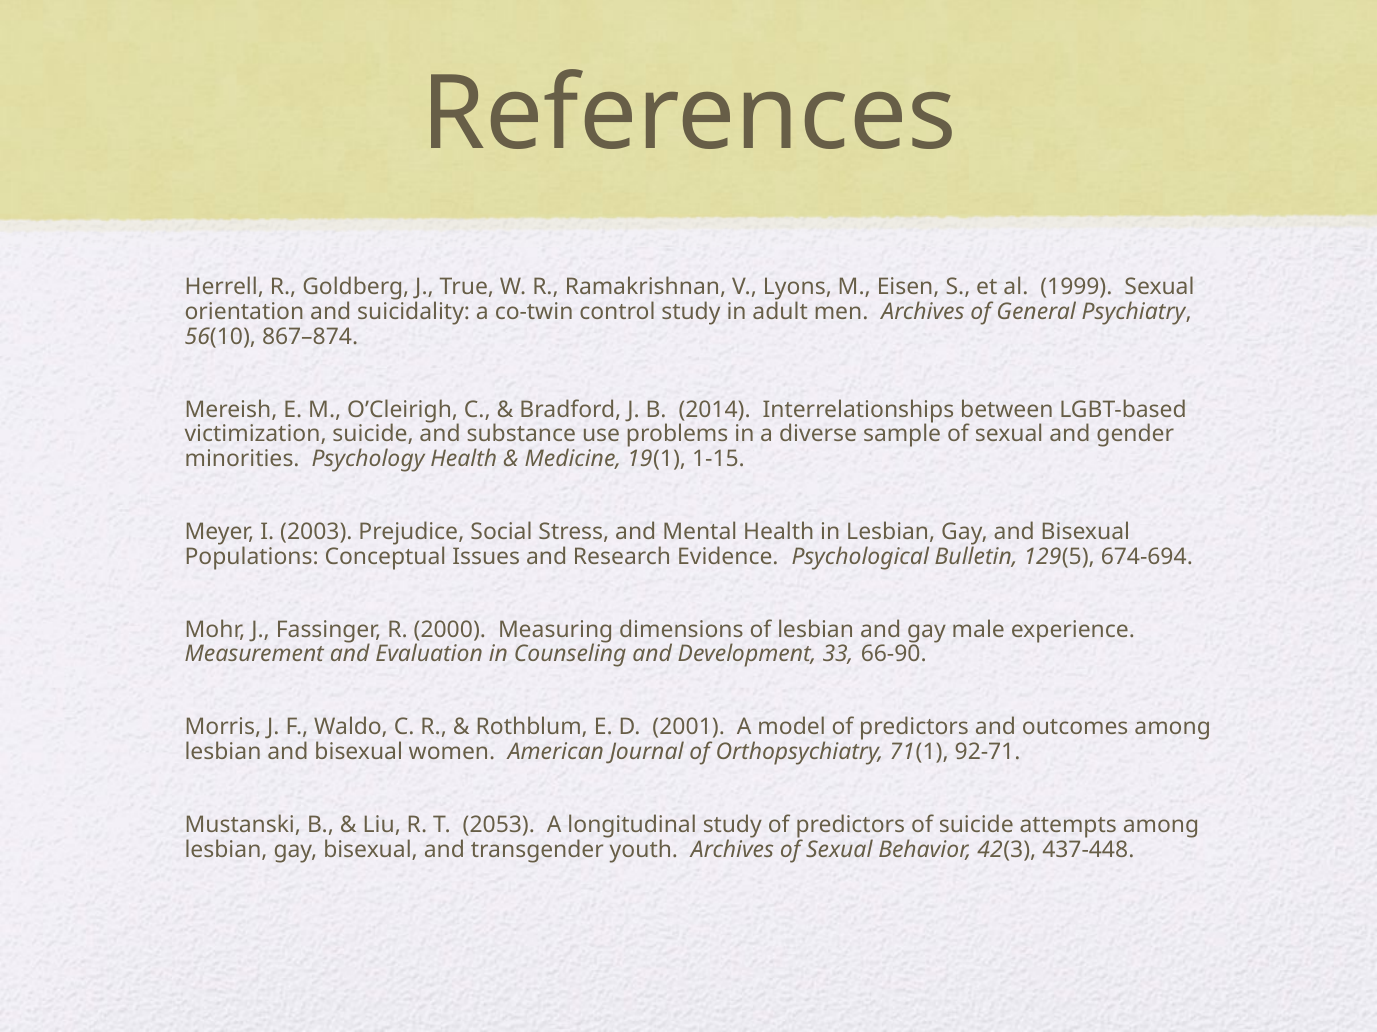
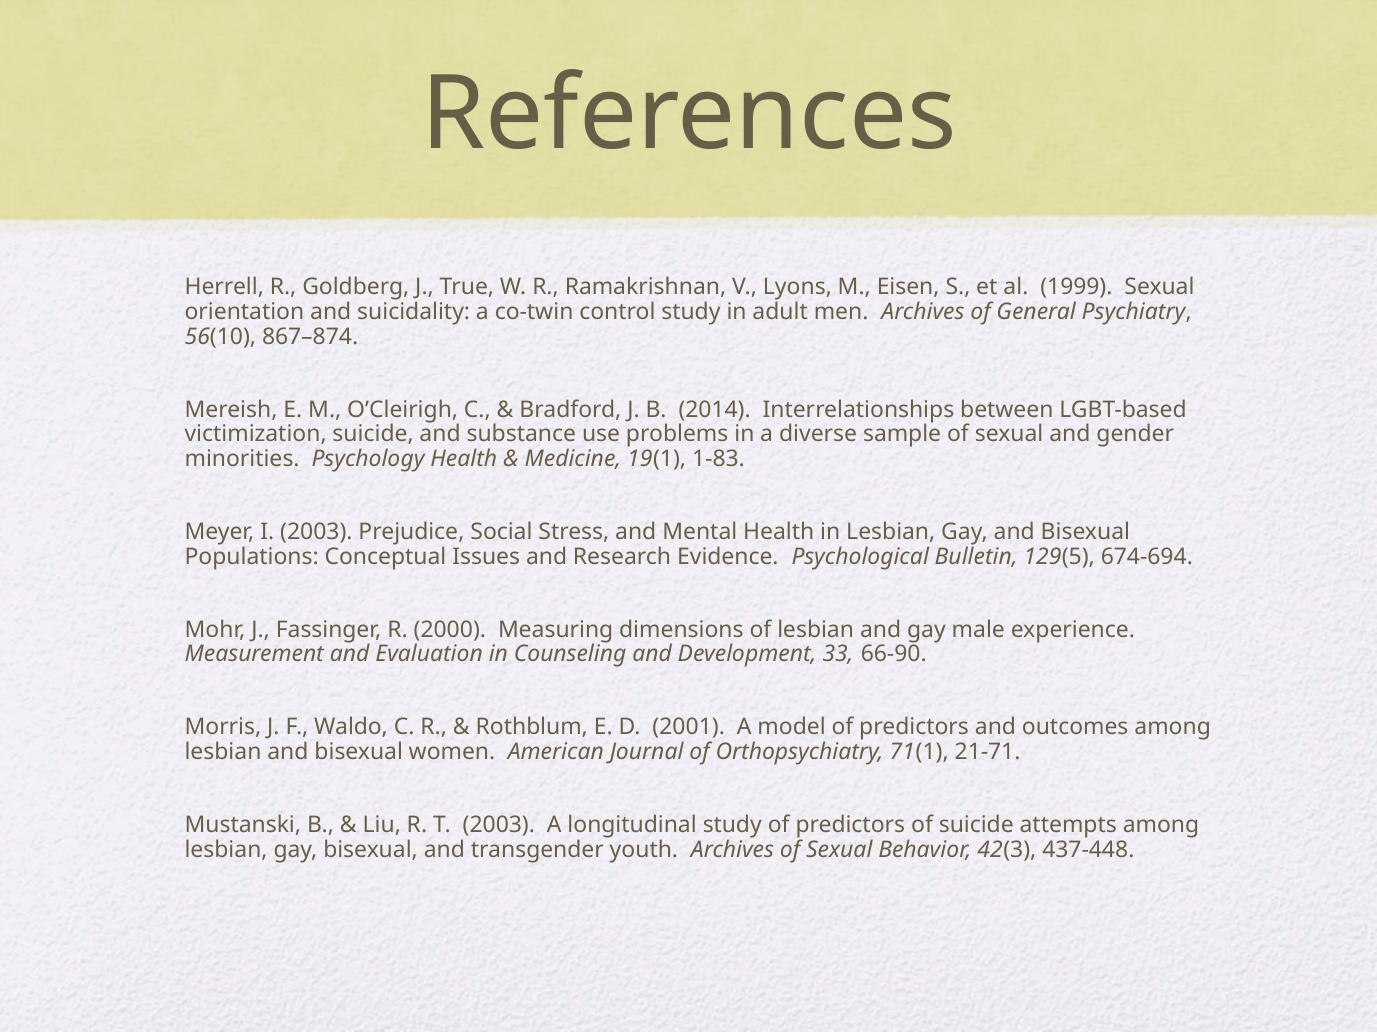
1-15: 1-15 -> 1-83 (718, 460)
92-71: 92-71 -> 21-71 (988, 753)
T 2053: 2053 -> 2003 (499, 826)
